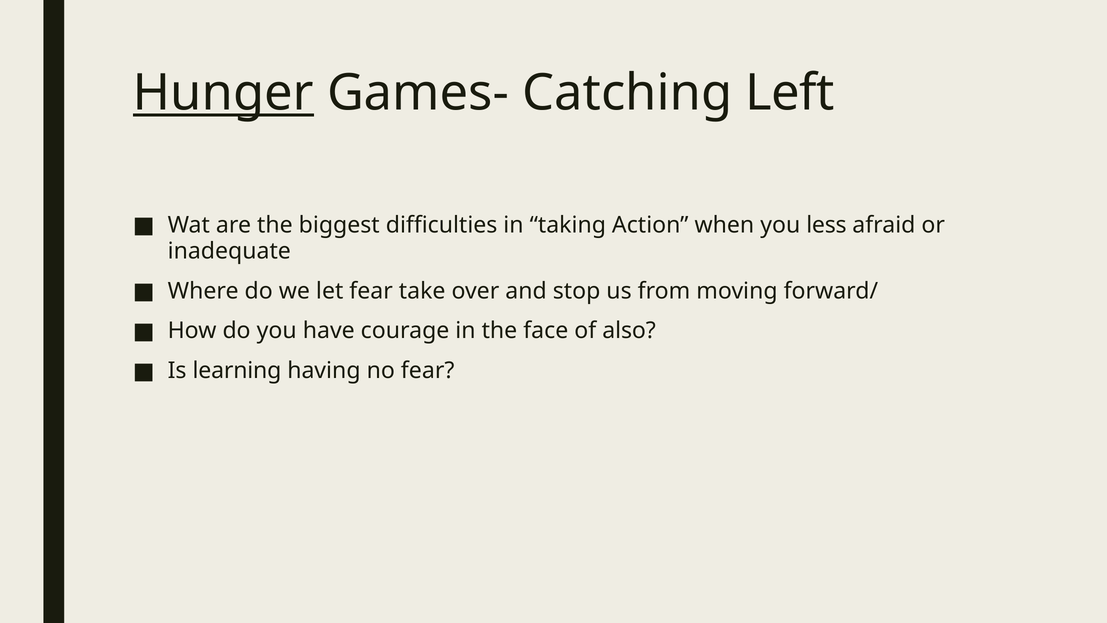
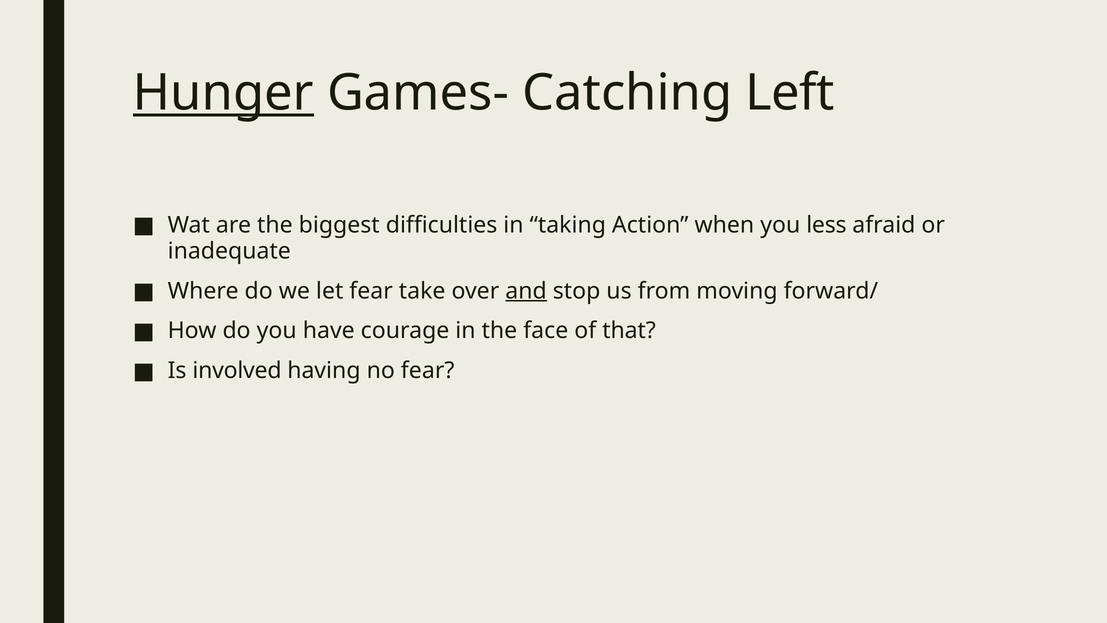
and underline: none -> present (526, 291)
also: also -> that (629, 331)
learning: learning -> involved (237, 371)
